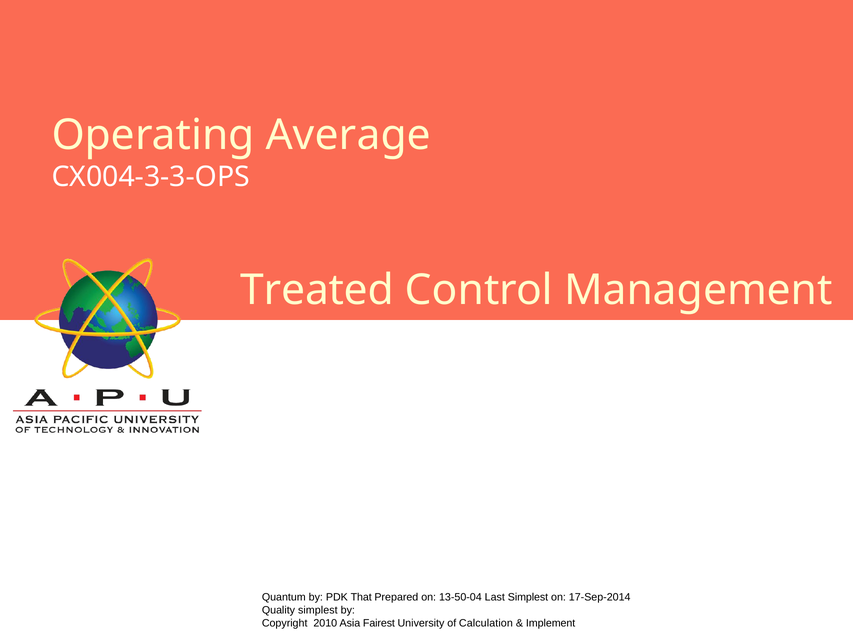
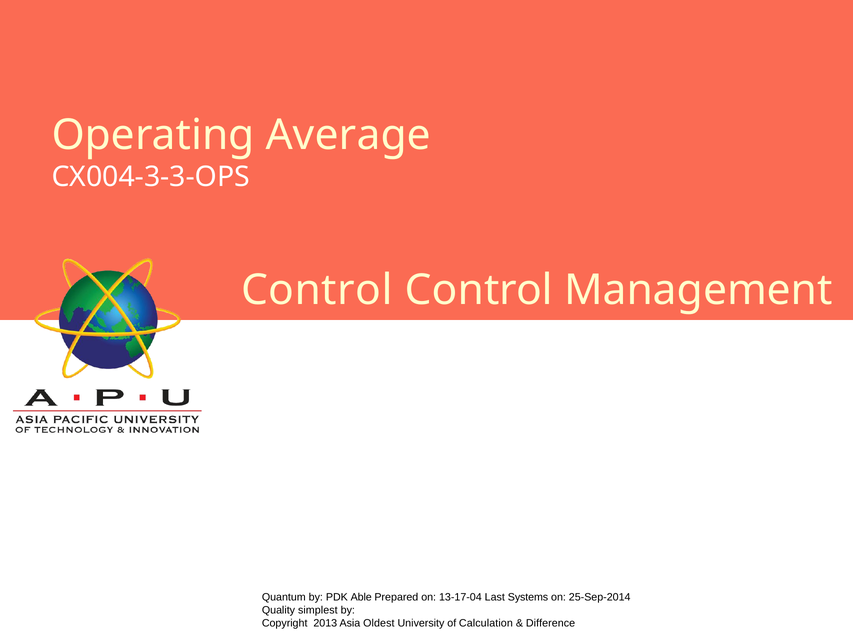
Treated: Treated -> Control (317, 290)
That: That -> Able (361, 597)
13-50-04: 13-50-04 -> 13-17-04 (460, 597)
Last Simplest: Simplest -> Systems (528, 597)
17-Sep-2014: 17-Sep-2014 -> 25-Sep-2014 (600, 597)
2010: 2010 -> 2013 (325, 623)
Fairest: Fairest -> Oldest (379, 623)
Implement: Implement -> Difference (551, 623)
